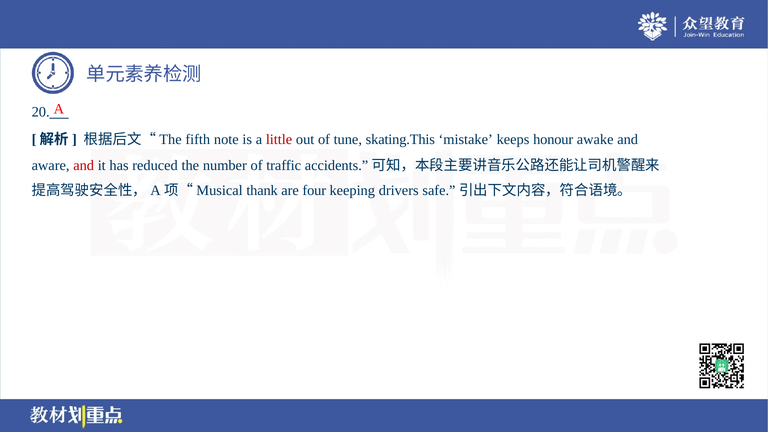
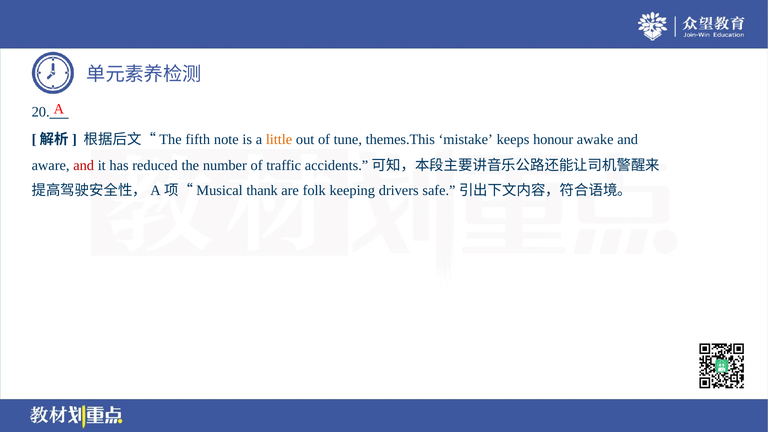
little colour: red -> orange (279, 139)
skating.This: skating.This -> themes.This (400, 139)
four: four -> folk (314, 190)
